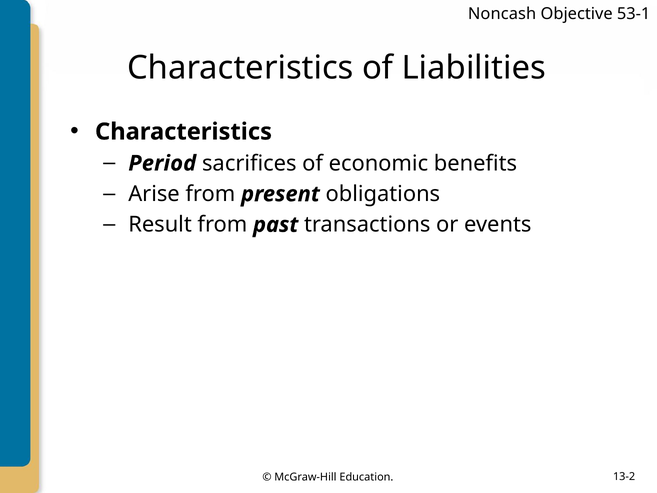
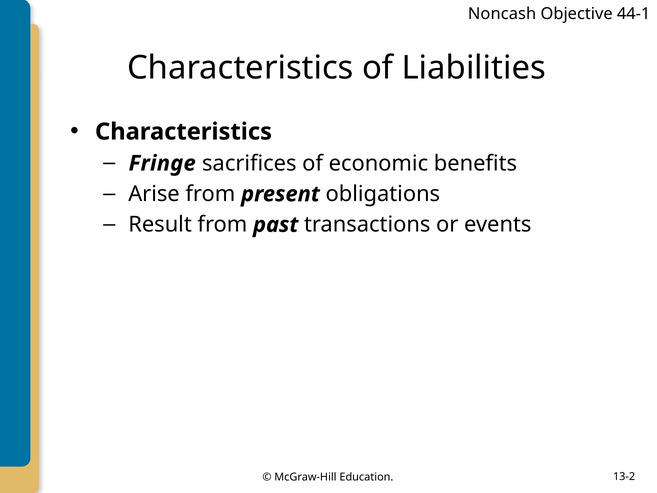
53-1: 53-1 -> 44-1 (634, 14)
Period: Period -> Fringe (162, 163)
